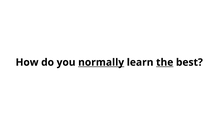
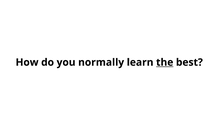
normally underline: present -> none (101, 62)
